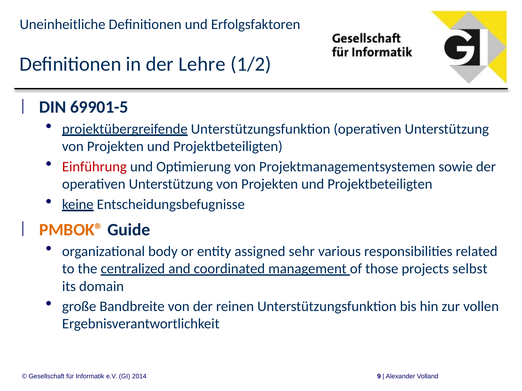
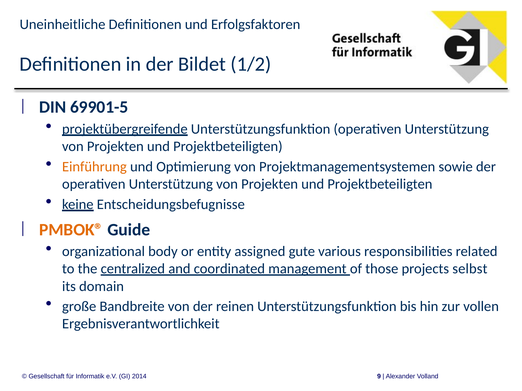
Lehre: Lehre -> Bildet (202, 64)
Einführung colour: red -> orange (94, 167)
sehr: sehr -> gute (302, 252)
